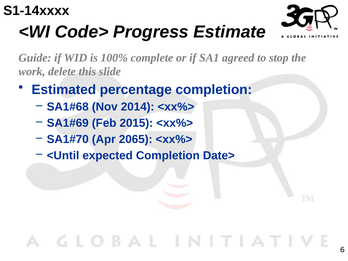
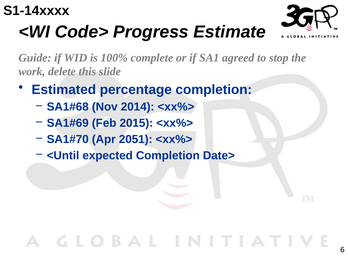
2065: 2065 -> 2051 (136, 139)
